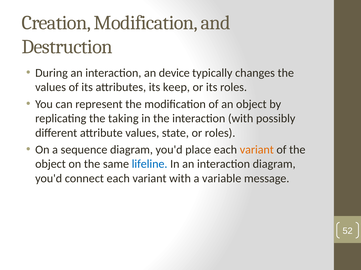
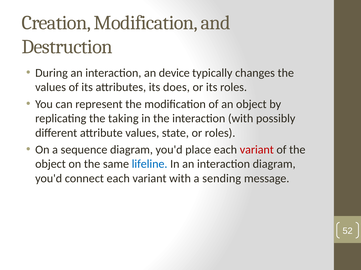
keep: keep -> does (176, 87)
variant colour: orange -> red (257, 150)
variable: variable -> sending (222, 179)
